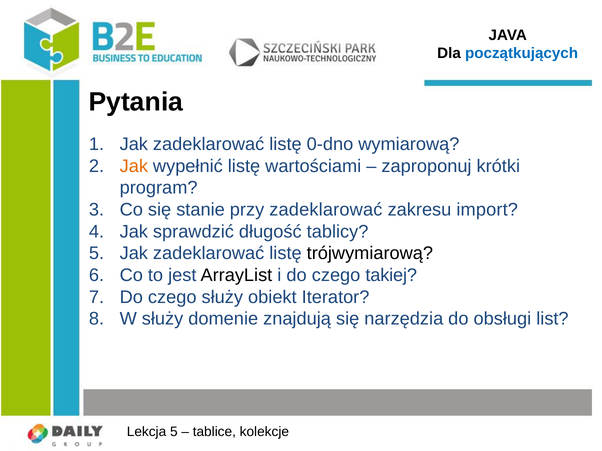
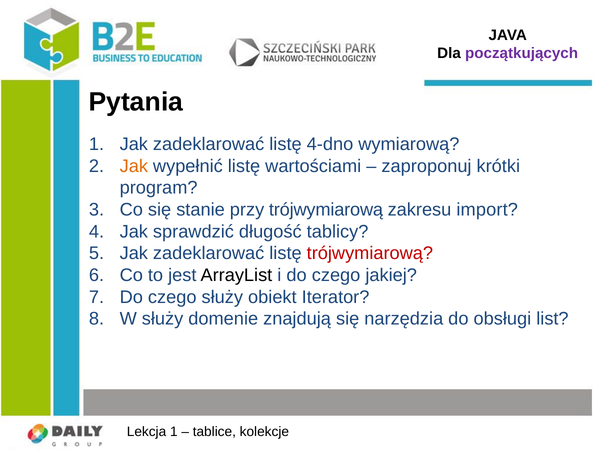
początkujących colour: blue -> purple (522, 53)
0-dno: 0-dno -> 4-dno (330, 144)
przy zadeklarować: zadeklarować -> trójwymiarową (326, 210)
trójwymiarową colour: black -> red (370, 254)
takiej: takiej -> jakiej (391, 275)
Lekcja 5: 5 -> 1 (174, 432)
